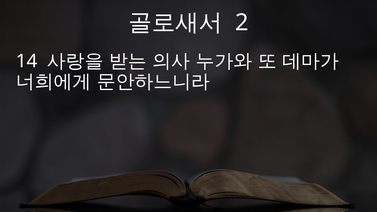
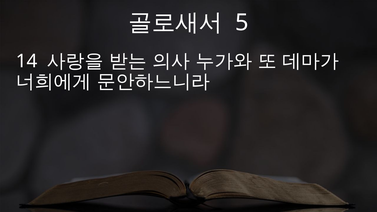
2: 2 -> 5 (242, 23)
